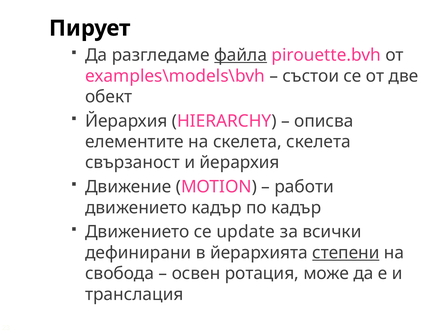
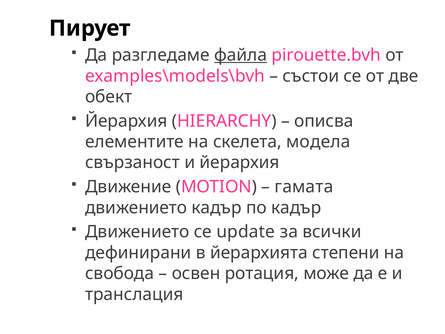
скелета скелета: скелета -> модела (318, 142)
работи: работи -> гамата (304, 187)
степени underline: present -> none (346, 253)
